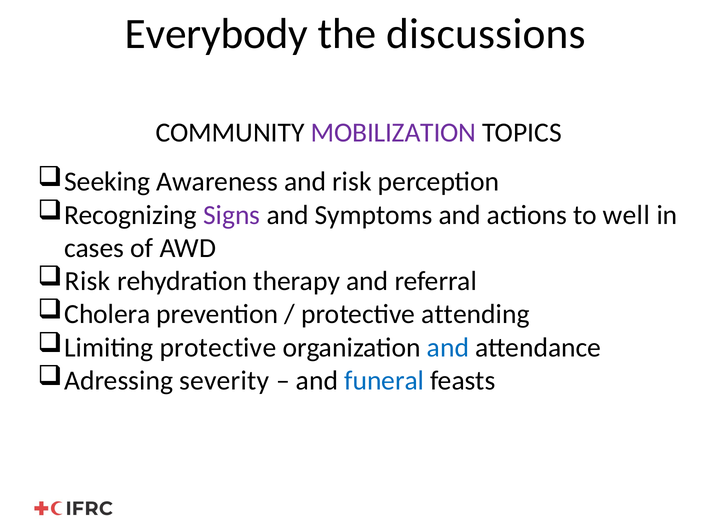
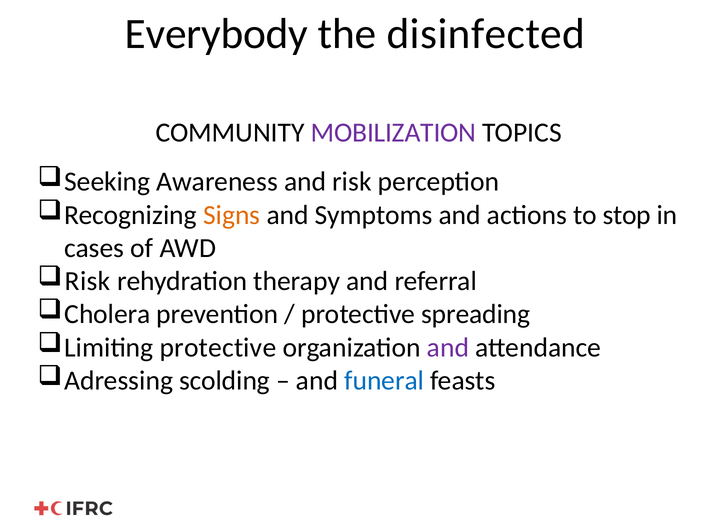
discussions: discussions -> disinfected (486, 34)
Signs colour: purple -> orange (232, 215)
well: well -> stop (627, 215)
attending: attending -> spreading (476, 315)
and colour: blue -> purple (448, 348)
severity: severity -> scolding (225, 381)
